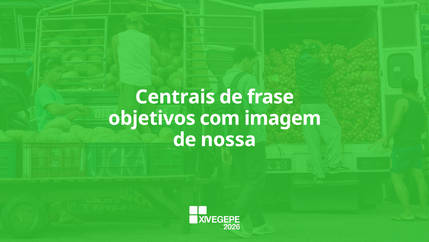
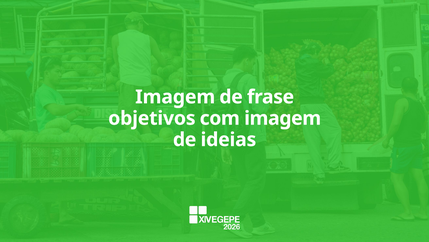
Centrais: Centrais -> Imagem (175, 97)
nossa: nossa -> ideias (228, 139)
